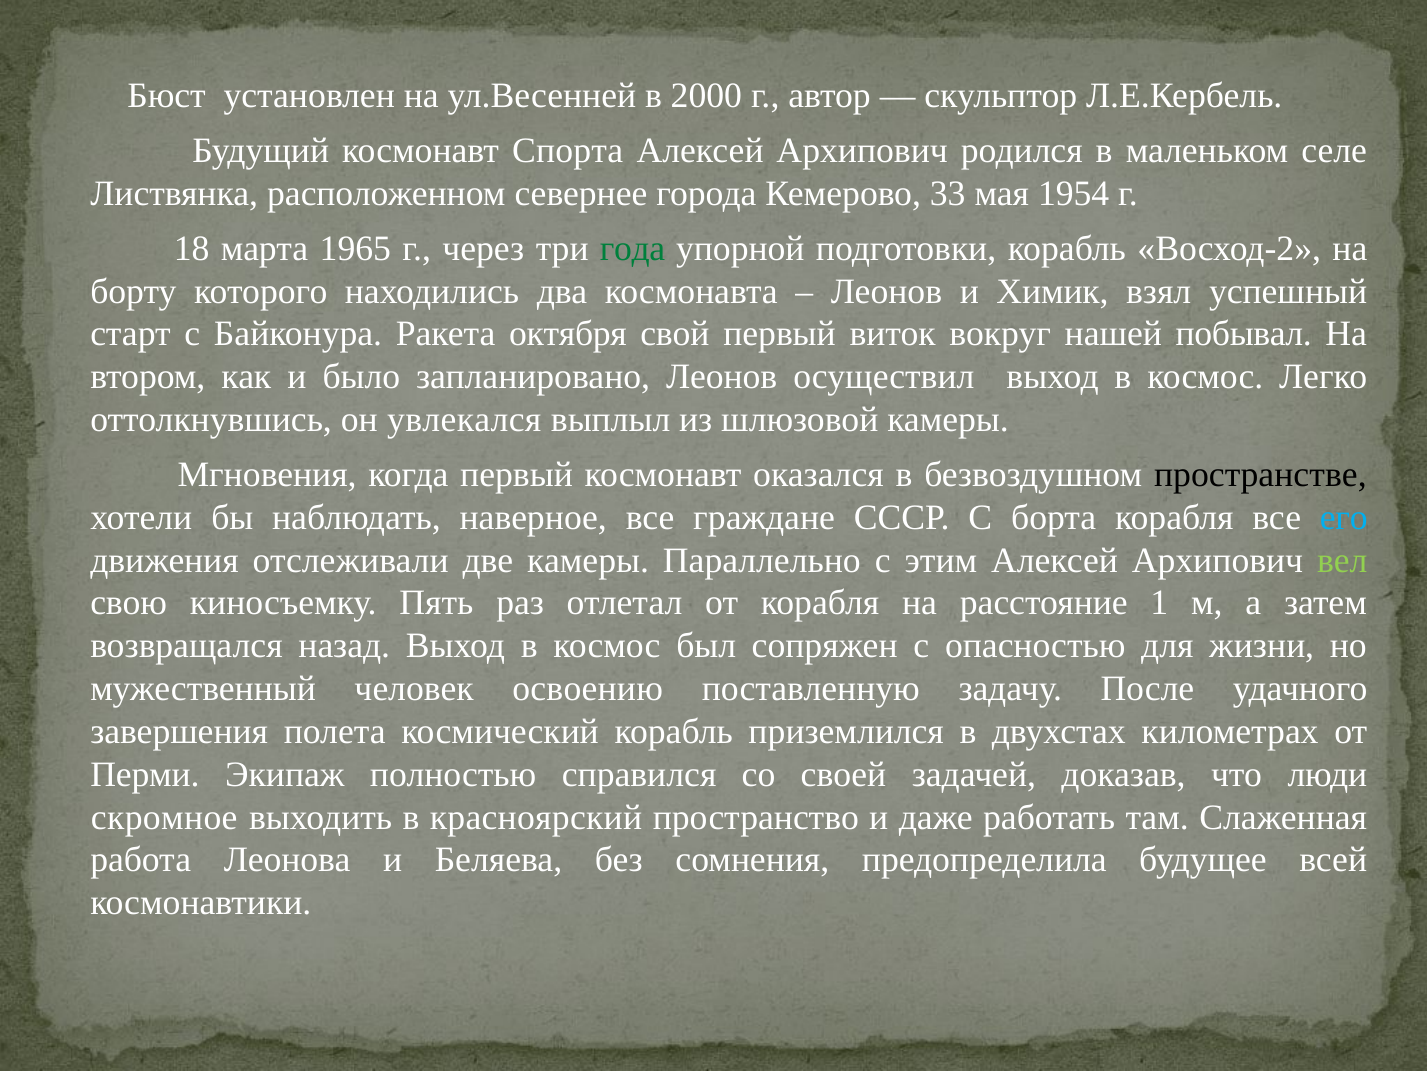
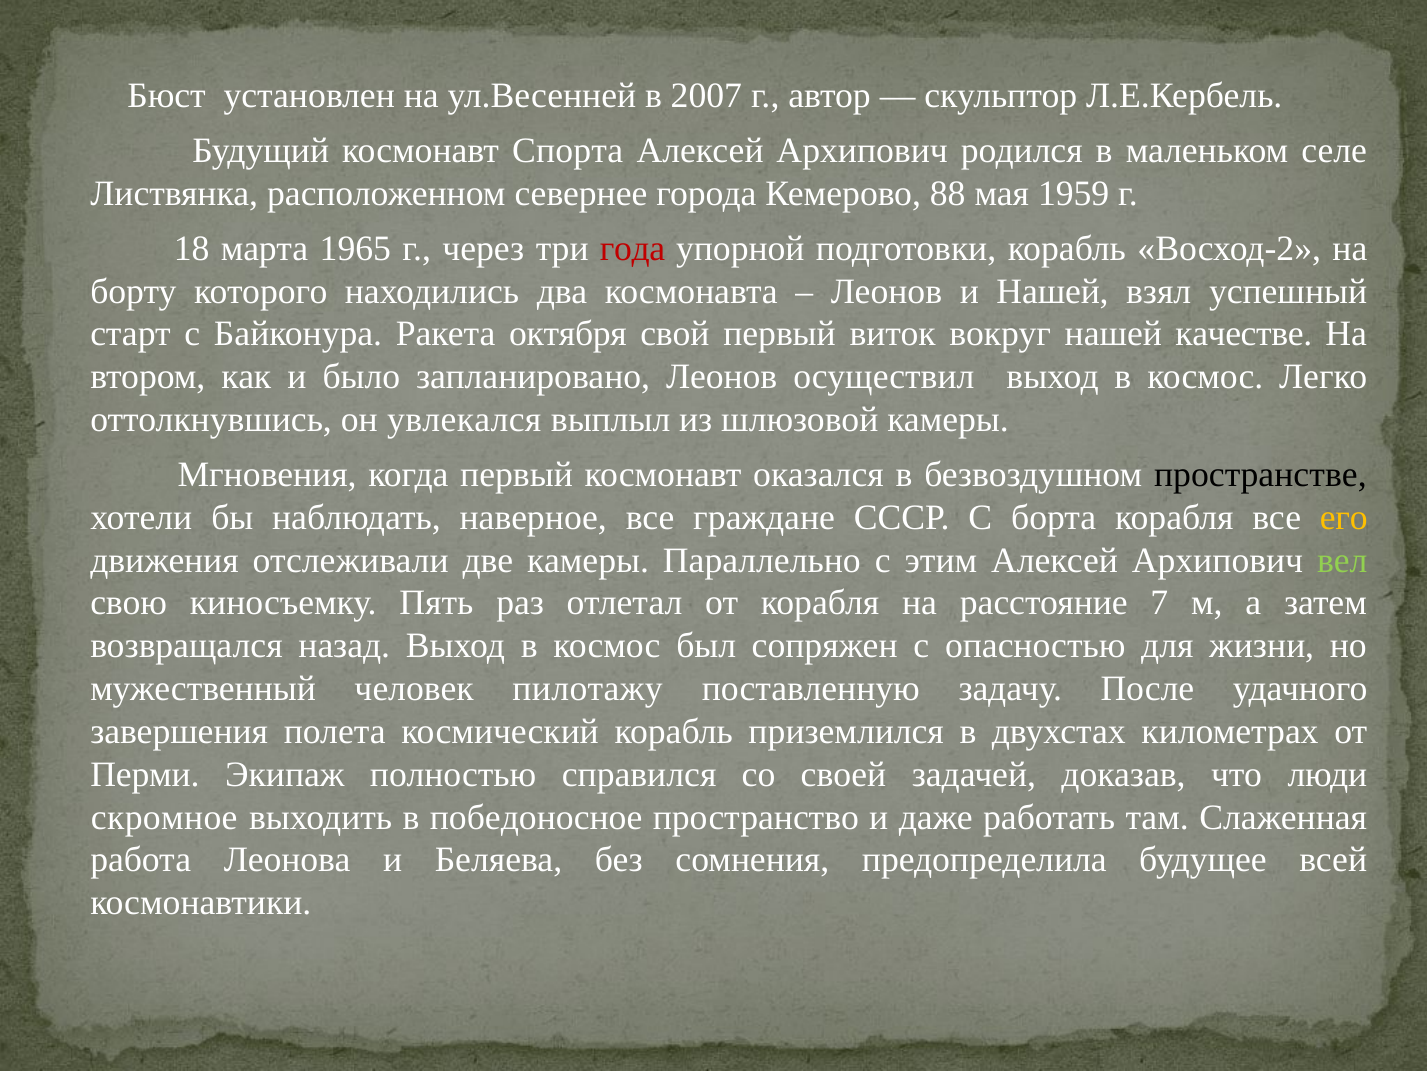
2000: 2000 -> 2007 (706, 96)
33: 33 -> 88 (948, 194)
1954: 1954 -> 1959 (1074, 194)
года colour: green -> red (633, 248)
и Химик: Химик -> Нашей (1053, 291)
побывал: побывал -> качестве (1244, 334)
его colour: light blue -> yellow (1344, 517)
1: 1 -> 7 (1159, 603)
освоению: освоению -> пилотажу (588, 688)
красноярский: красноярский -> победоносное (536, 817)
